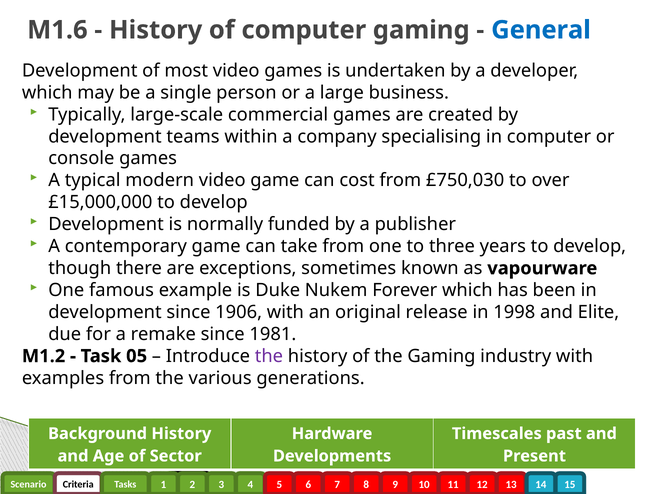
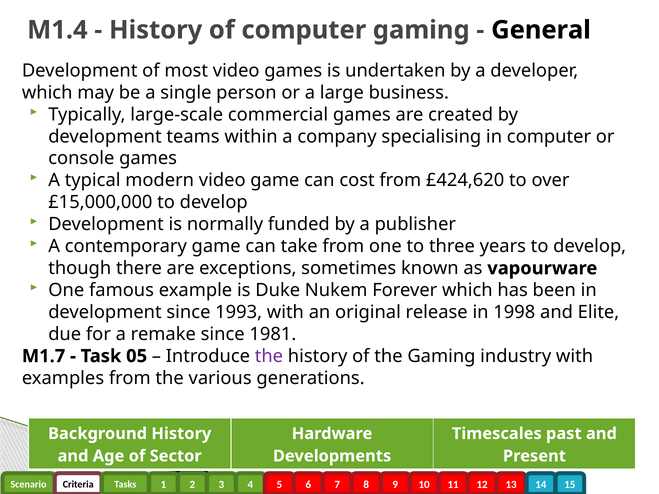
M1.6: M1.6 -> M1.4 (57, 30)
General colour: blue -> black (541, 30)
£750,030: £750,030 -> £424,620 (465, 180)
1906: 1906 -> 1993 (239, 312)
M1.2: M1.2 -> M1.7 (44, 356)
